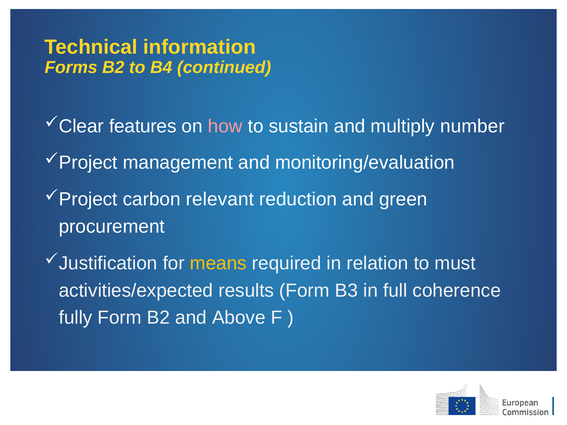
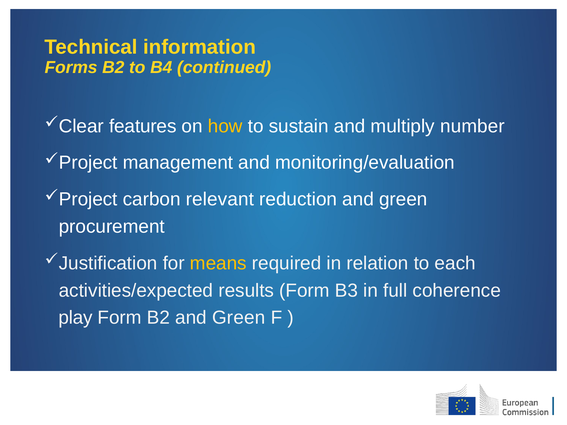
how colour: pink -> yellow (225, 126)
must: must -> each (455, 263)
fully: fully -> play (76, 318)
B2 and Above: Above -> Green (239, 318)
